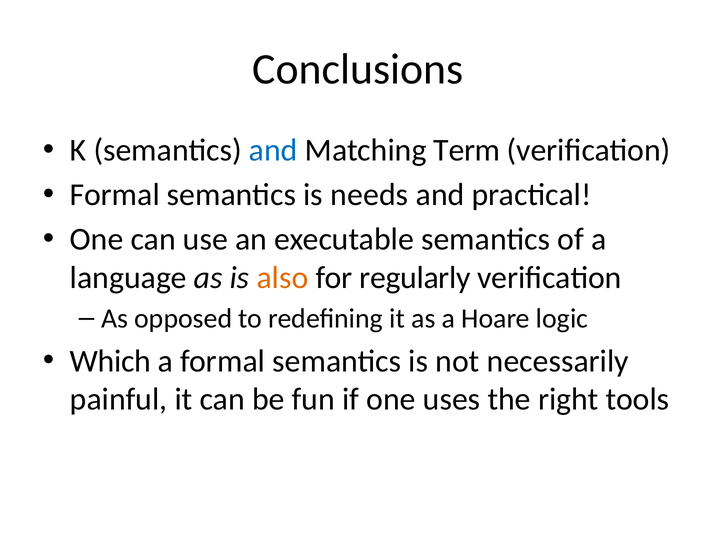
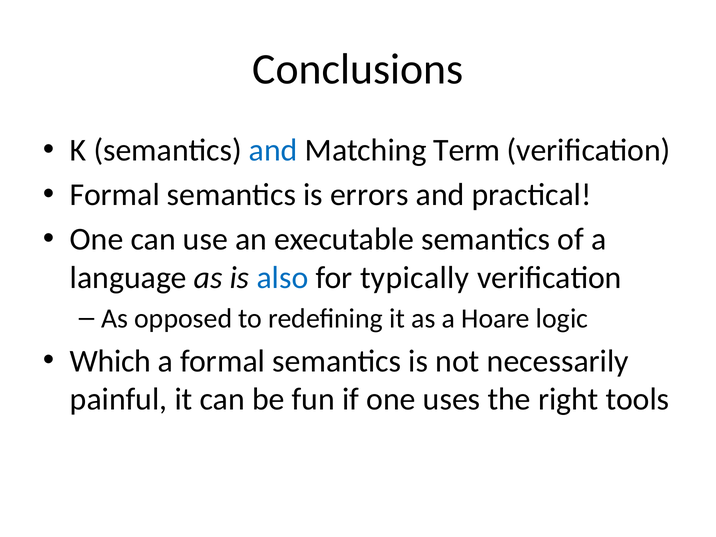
needs: needs -> errors (369, 195)
also colour: orange -> blue (283, 278)
regularly: regularly -> typically (415, 278)
